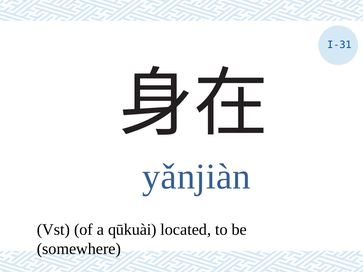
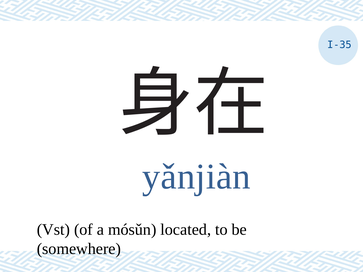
I-31: I-31 -> I-35 (339, 45)
qūkuài: qūkuài -> mósǔn (132, 230)
